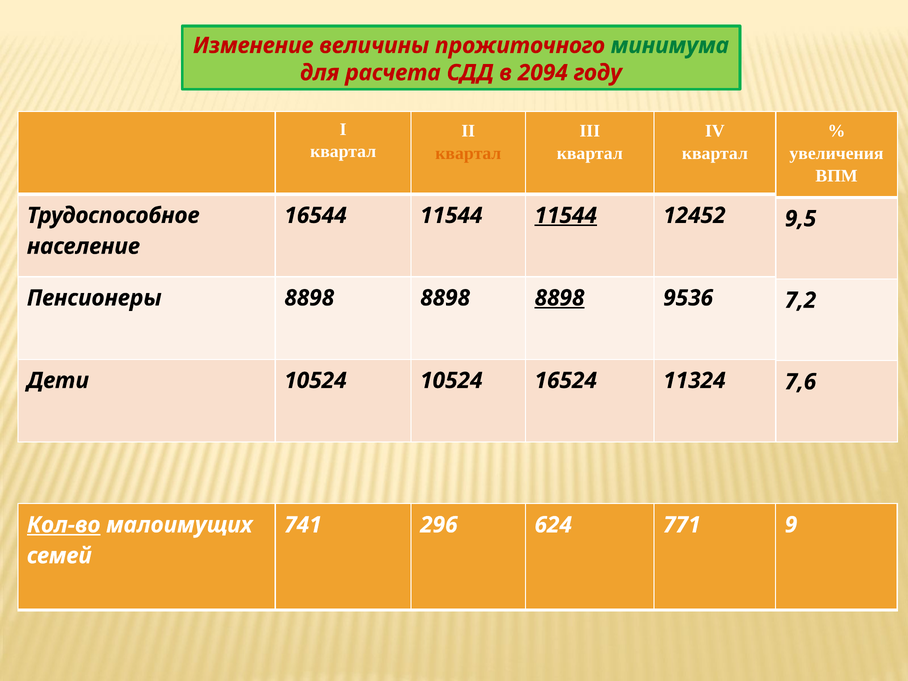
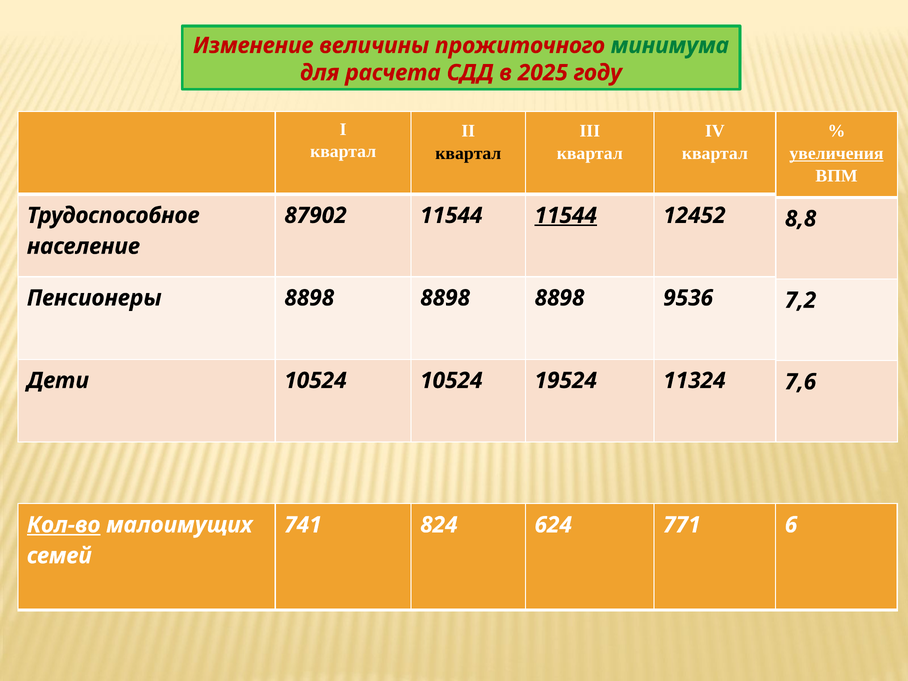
2094: 2094 -> 2025 (543, 73)
квартал colour: orange -> black (468, 153)
увеличения underline: none -> present (837, 153)
16544: 16544 -> 87902 (316, 215)
9,5: 9,5 -> 8,8 (801, 219)
8898 underline: present -> none (559, 298)
16524: 16524 -> 19524 (566, 381)
296: 296 -> 824 (439, 525)
9: 9 -> 6 (791, 525)
